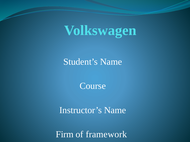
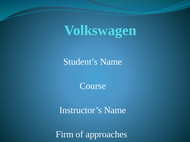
framework: framework -> approaches (106, 135)
